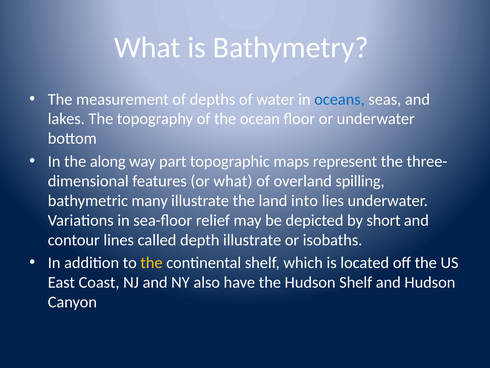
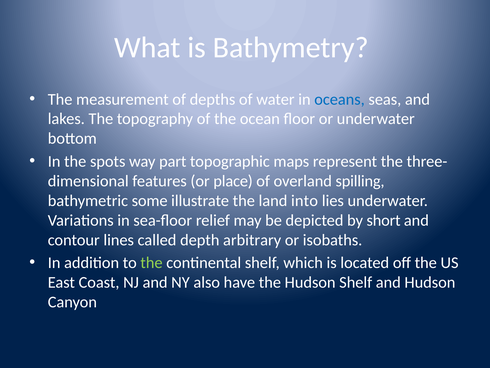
along: along -> spots (108, 161)
or what: what -> place (233, 181)
many: many -> some (150, 200)
depth illustrate: illustrate -> arbitrary (252, 240)
the colour: yellow -> light green (151, 262)
